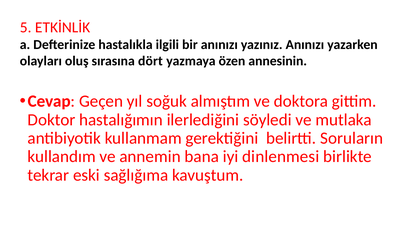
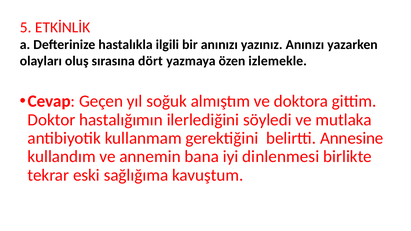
annesinin: annesinin -> izlemekle (278, 61)
Soruların: Soruların -> Annesine (352, 138)
